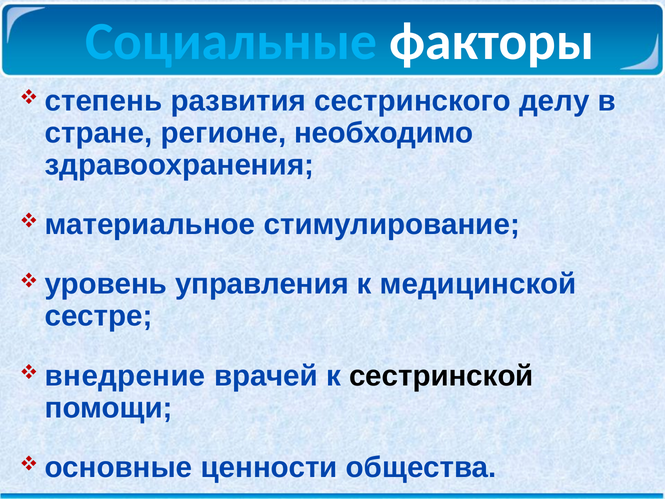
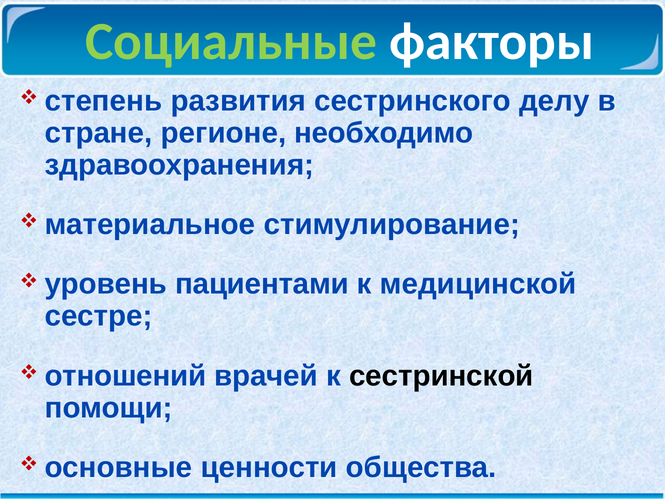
Социальные colour: light blue -> light green (231, 42)
управления: управления -> пациентами (262, 284)
внедрение: внедрение -> отношений (125, 376)
